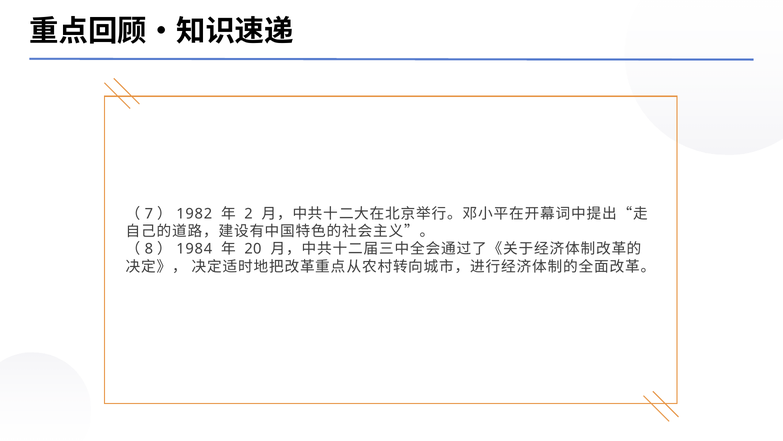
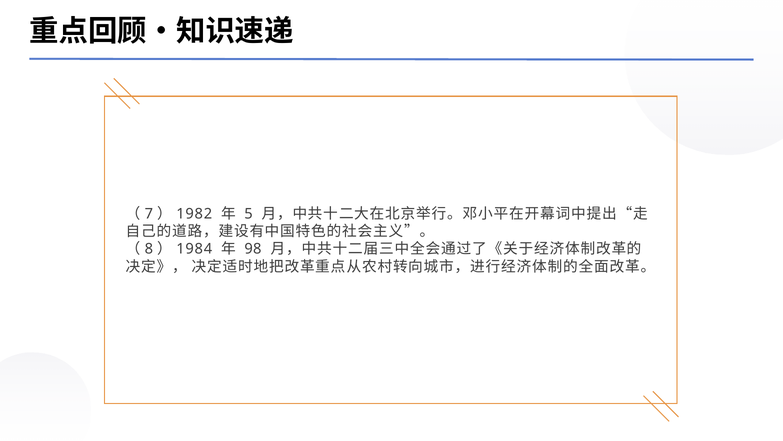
2: 2 -> 5 (248, 214)
20: 20 -> 98 (253, 249)
